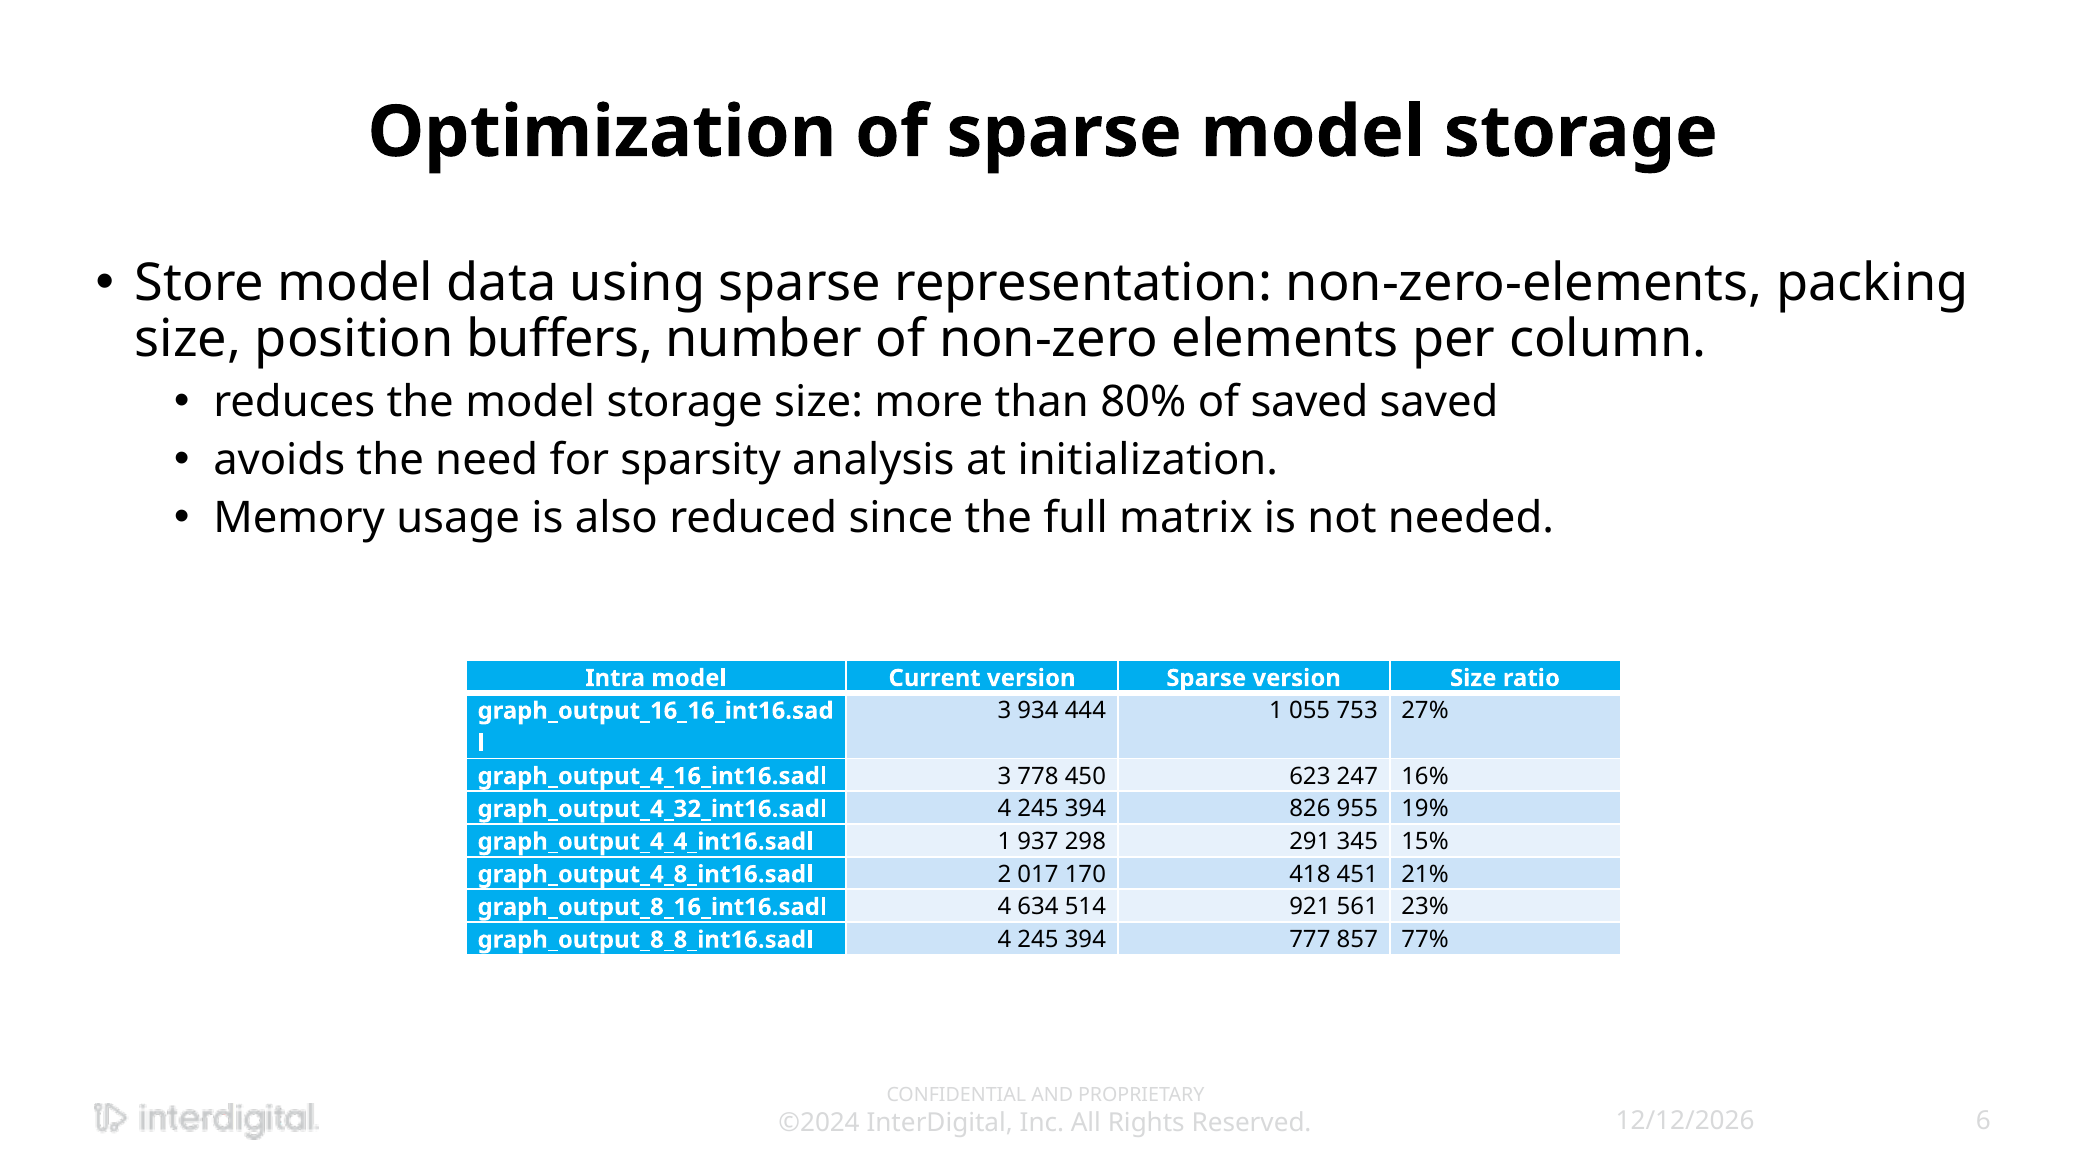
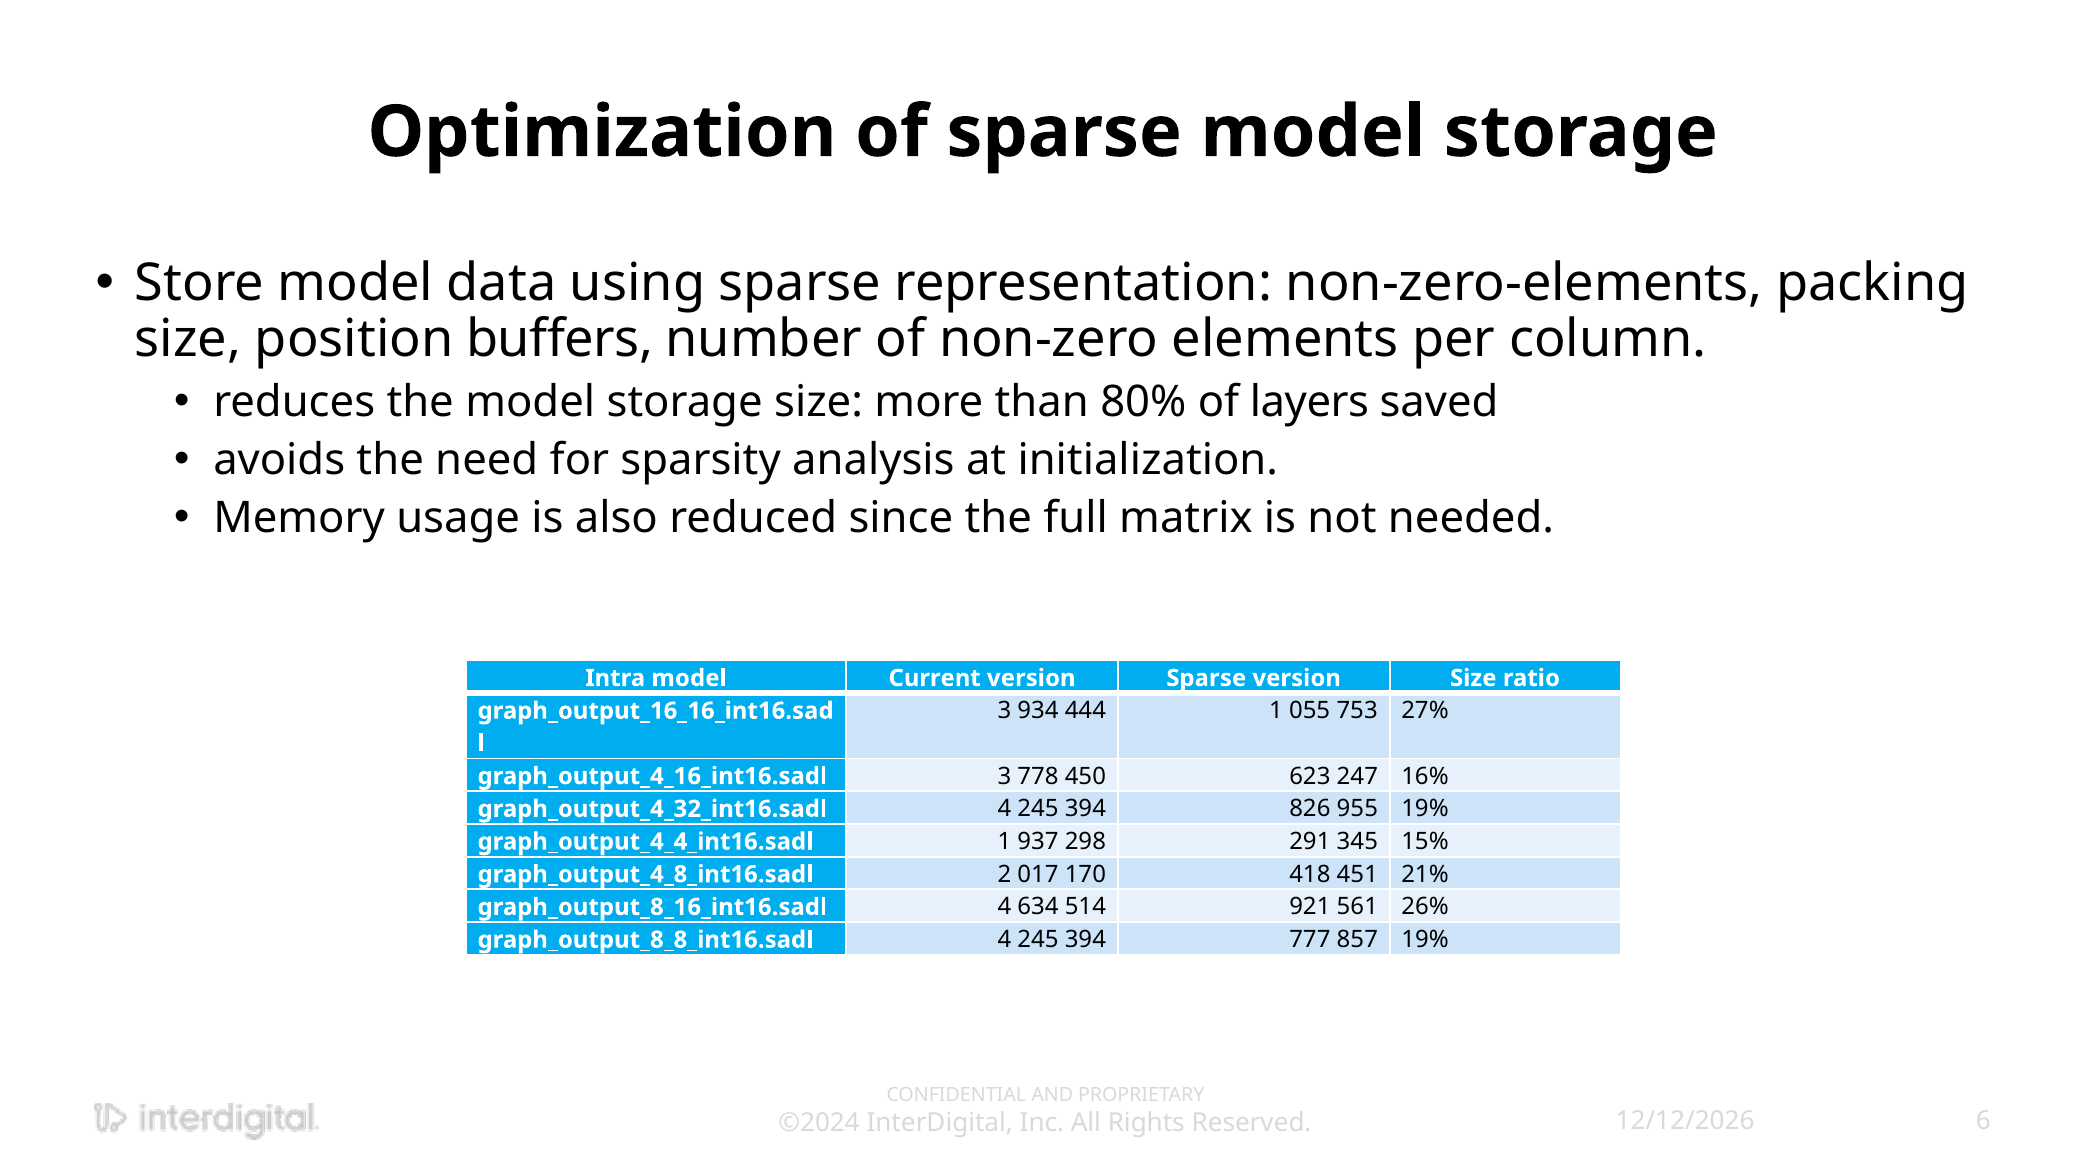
of saved: saved -> layers (1310, 402)
23%: 23% -> 26% (1425, 907)
857 77%: 77% -> 19% (1425, 940)
